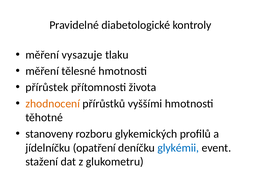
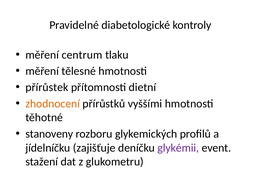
vysazuje: vysazuje -> centrum (82, 55)
života: života -> dietní (142, 87)
opatření: opatření -> zajišťuje (94, 148)
glykémii colour: blue -> purple (178, 148)
